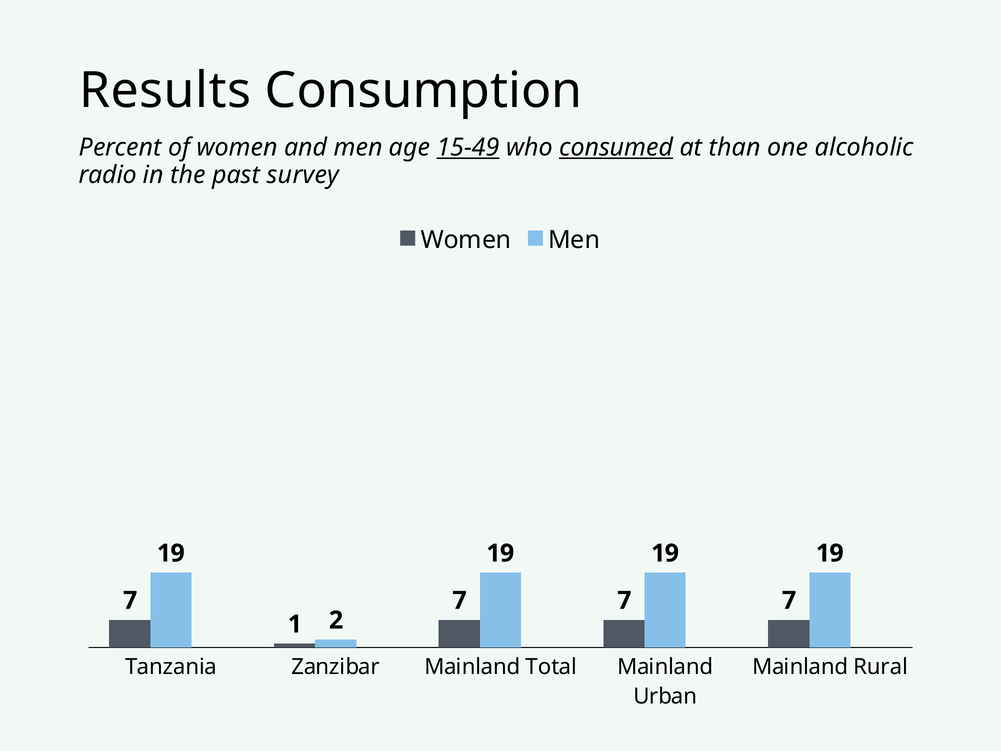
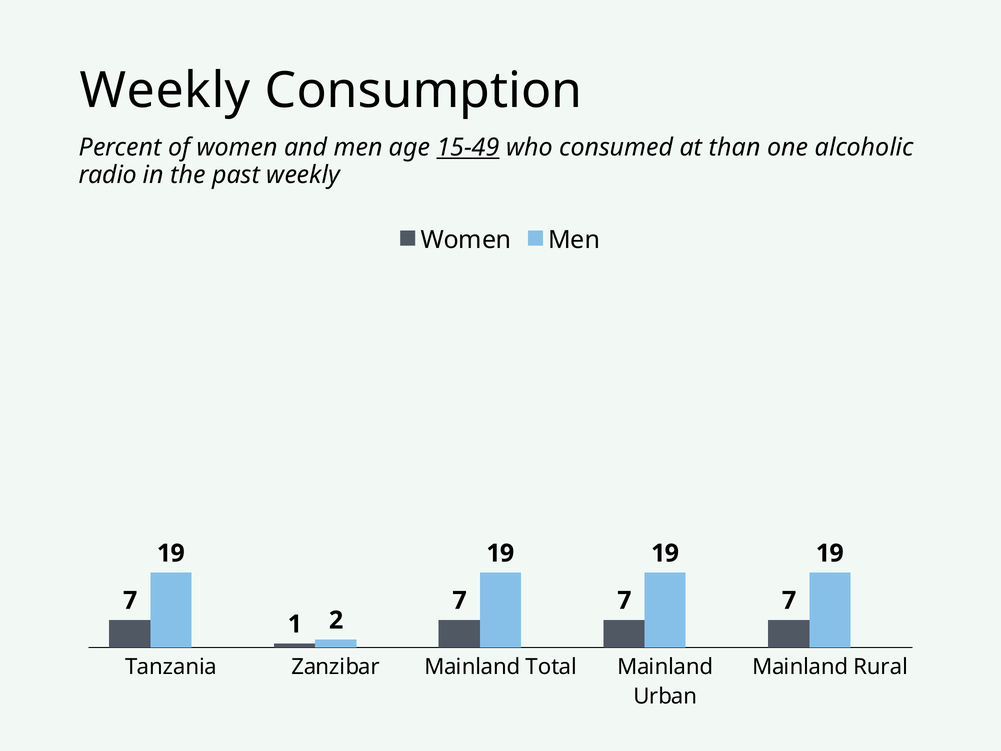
Results: Results -> Weekly (165, 91)
consumed underline: present -> none (616, 148)
past survey: survey -> weekly (303, 175)
